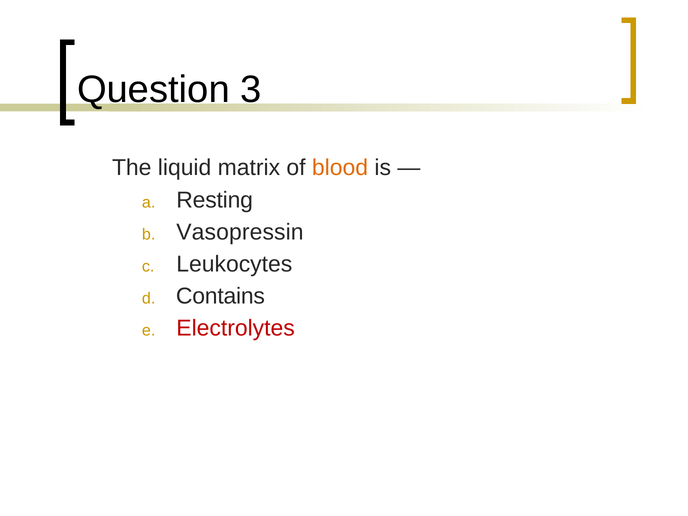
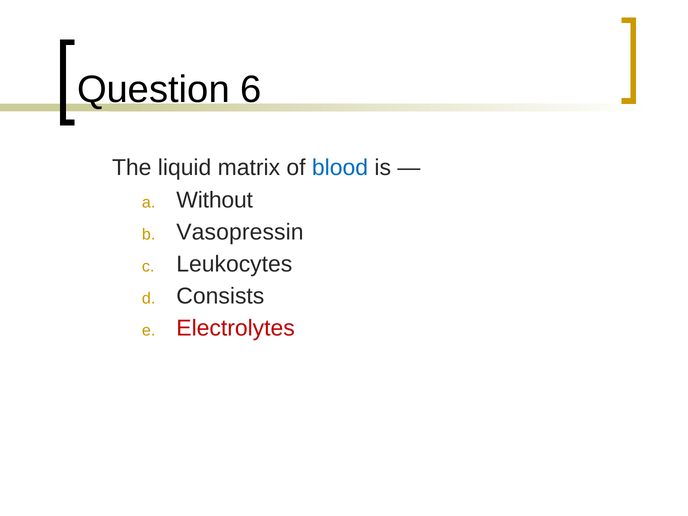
3: 3 -> 6 (251, 90)
blood colour: orange -> blue (340, 168)
Resting: Resting -> Without (215, 200)
Contains: Contains -> Consists (220, 296)
